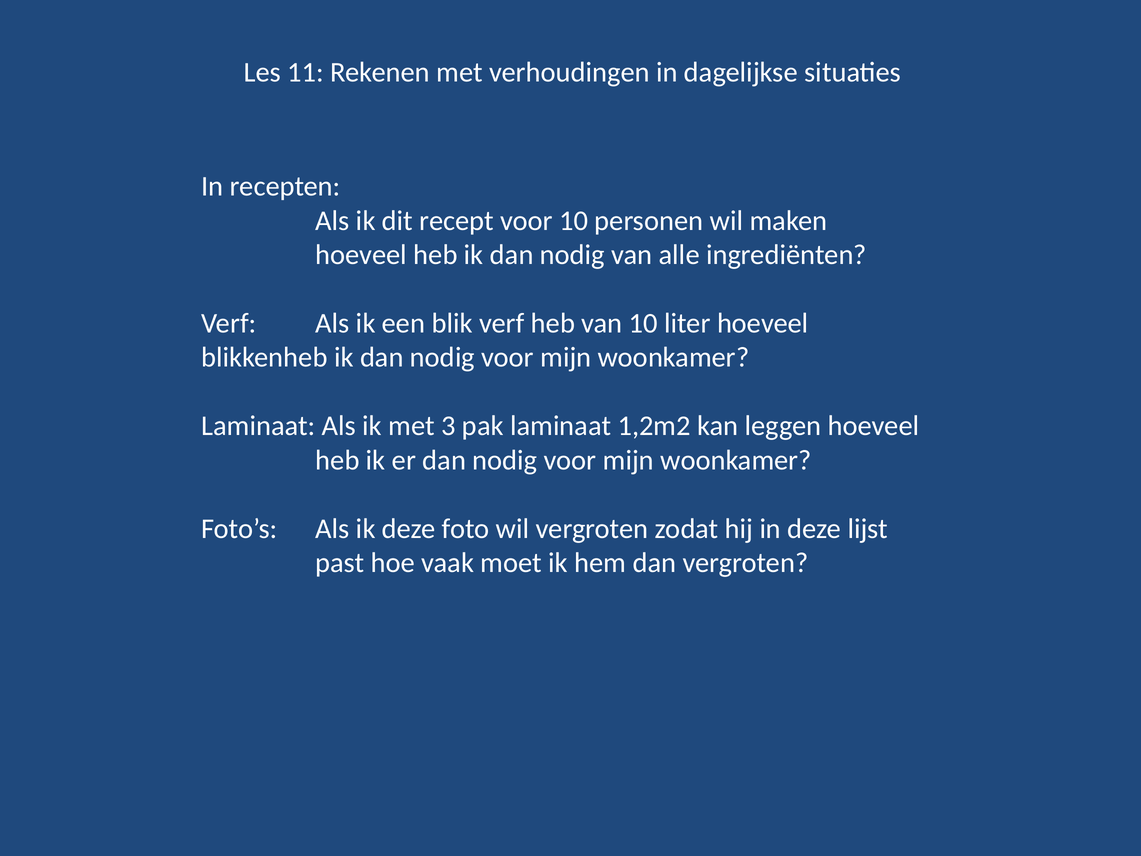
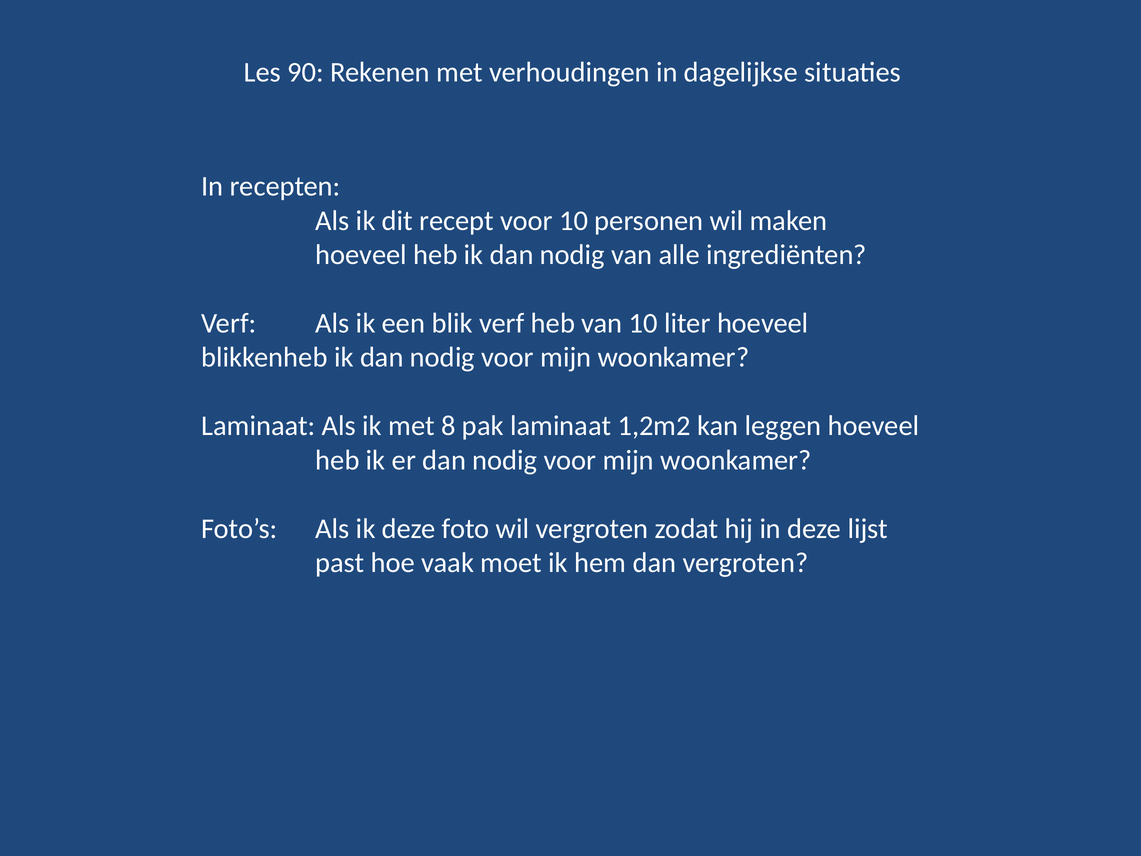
11: 11 -> 90 (306, 72)
3: 3 -> 8 (448, 426)
